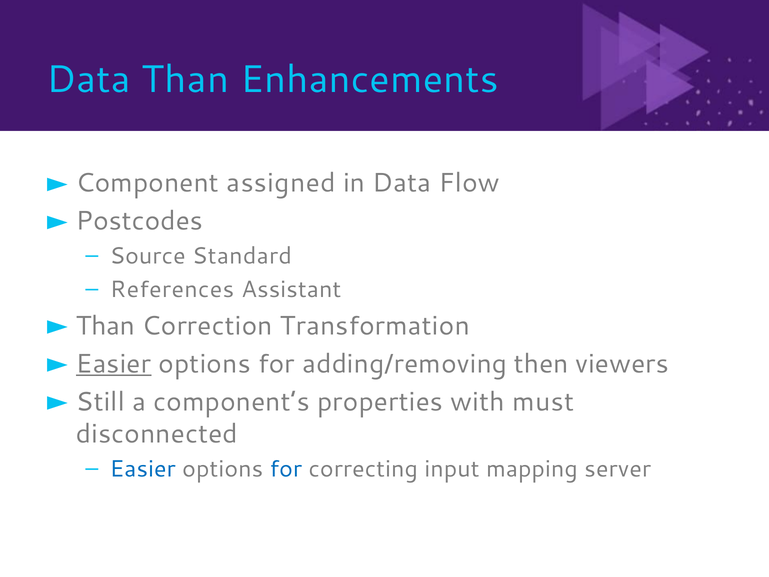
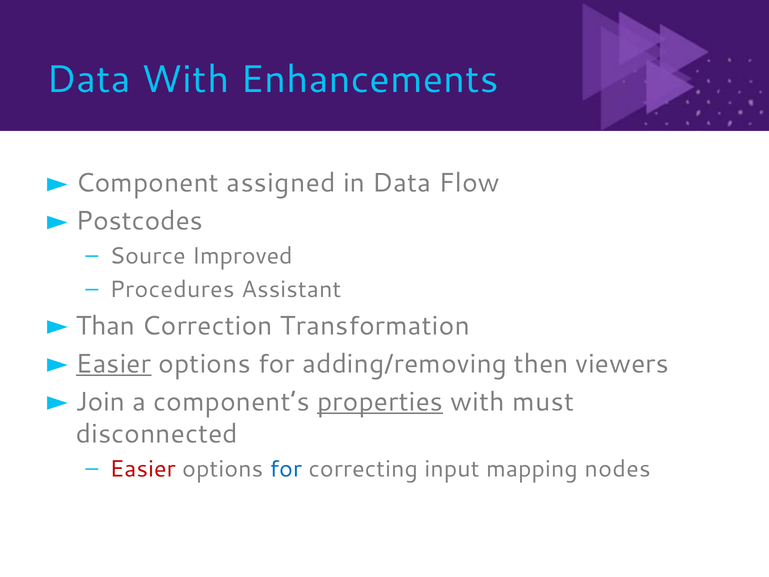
Data Than: Than -> With (185, 79)
Standard: Standard -> Improved (242, 256)
References: References -> Procedures (172, 289)
Still: Still -> Join (101, 402)
properties underline: none -> present (380, 402)
Easier colour: blue -> red (143, 469)
server: server -> nodes (618, 469)
